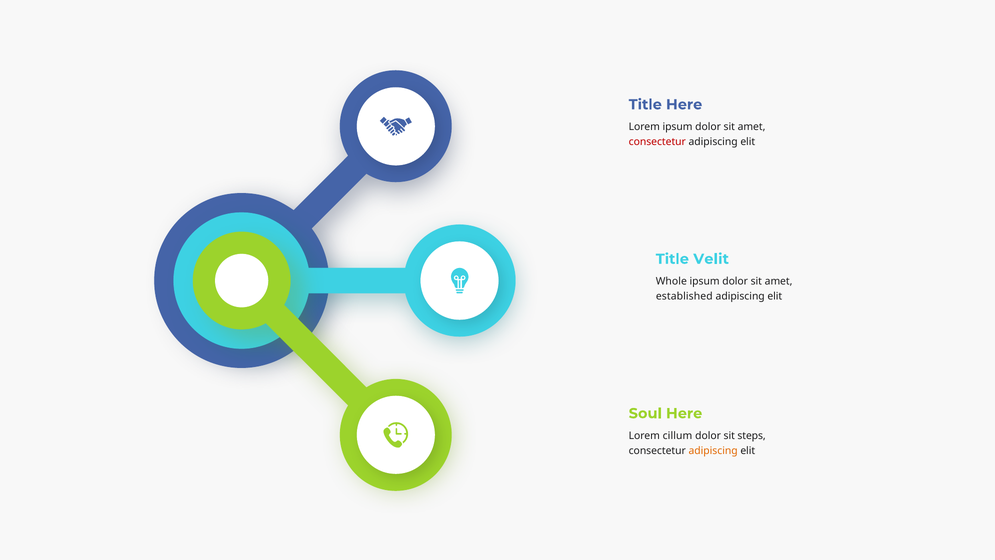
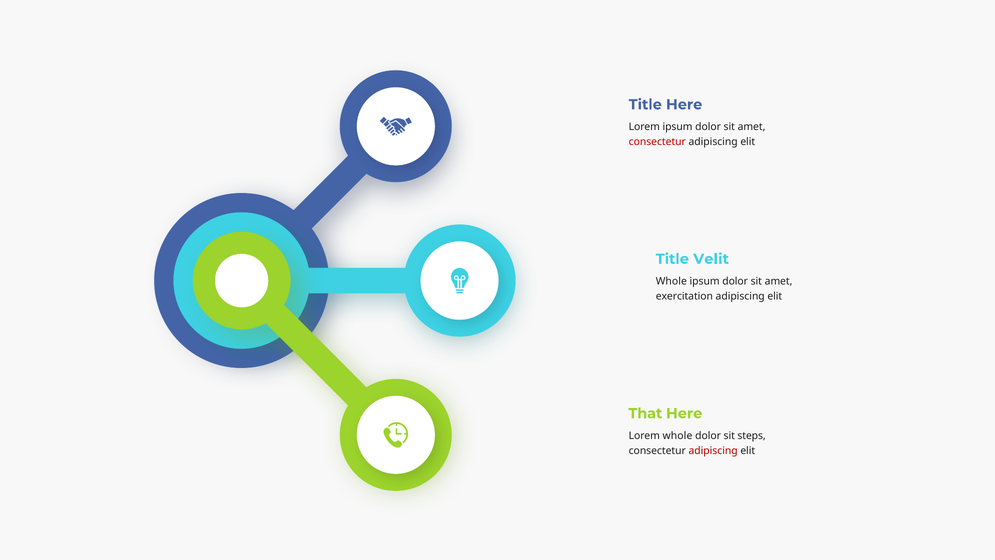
established: established -> exercitation (684, 296)
Soul: Soul -> That (645, 413)
Lorem cillum: cillum -> whole (677, 435)
adipiscing colour: orange -> red (713, 450)
